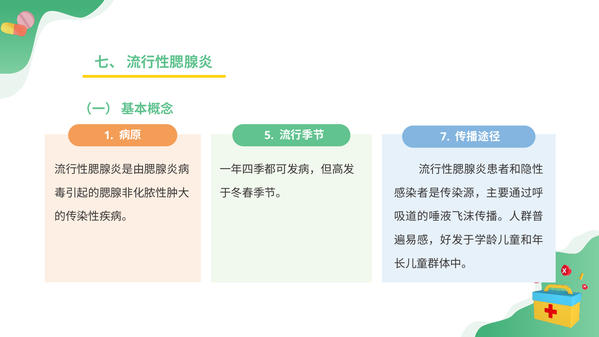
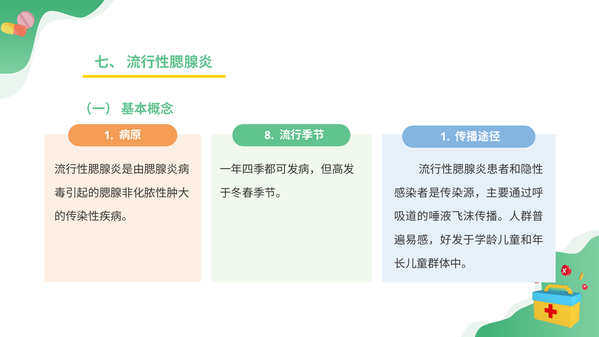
5: 5 -> 8 (269, 135)
7: 7 -> 1 (445, 137)
